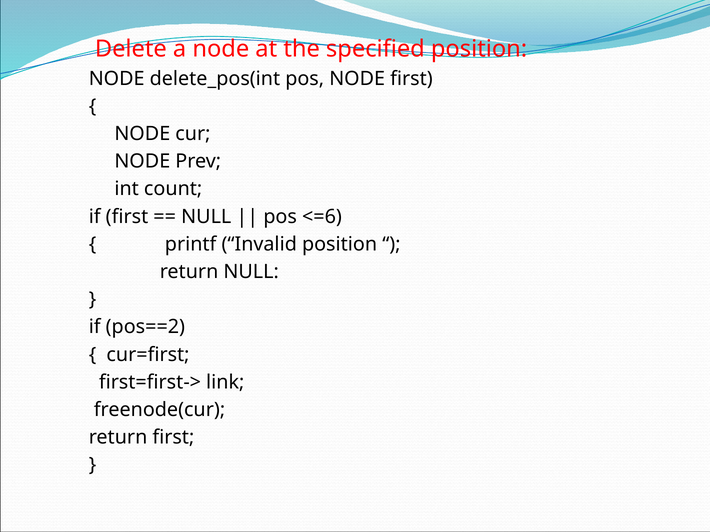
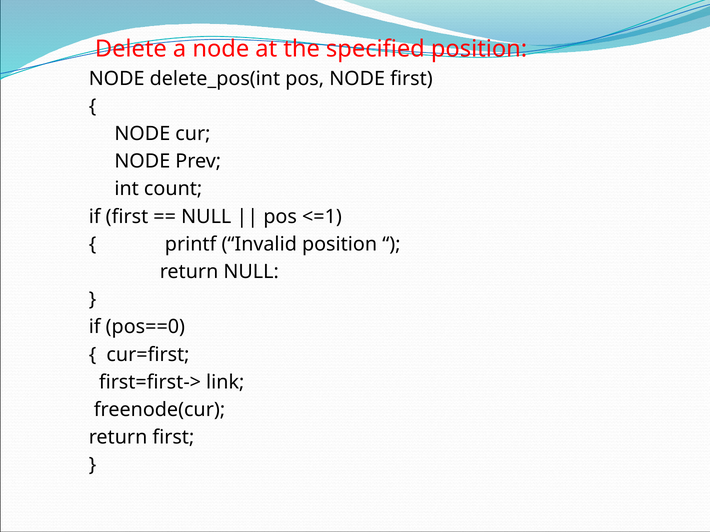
<=6: <=6 -> <=1 (322, 217)
pos==2: pos==2 -> pos==0 (145, 327)
